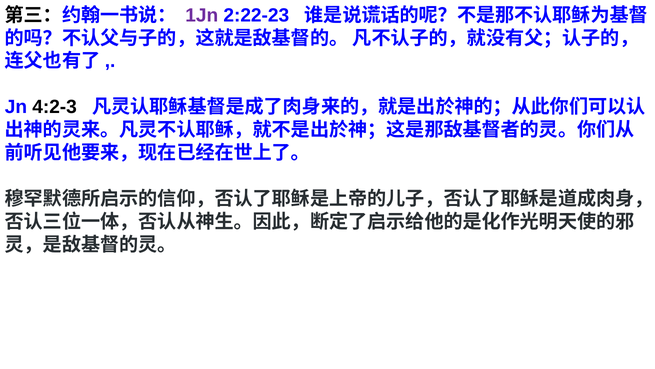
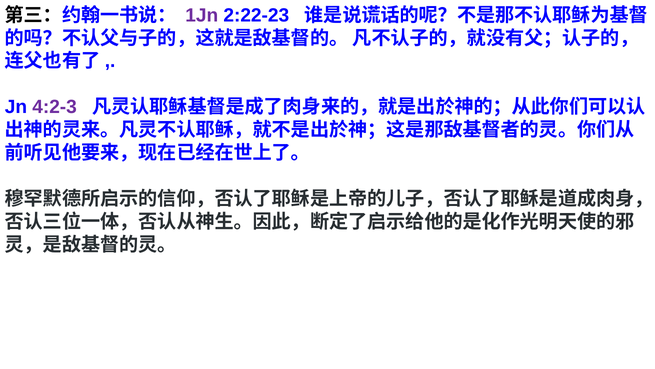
4:2-3 colour: black -> purple (55, 107)
